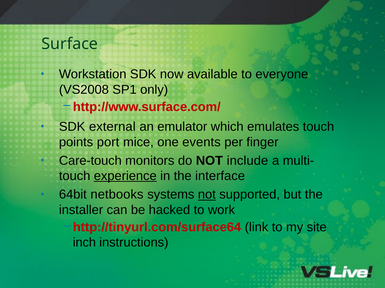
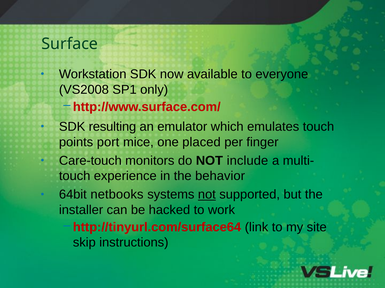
external: external -> resulting (112, 127)
events: events -> placed (201, 142)
experience underline: present -> none (125, 176)
interface: interface -> behavior (220, 176)
inch: inch -> skip (84, 243)
